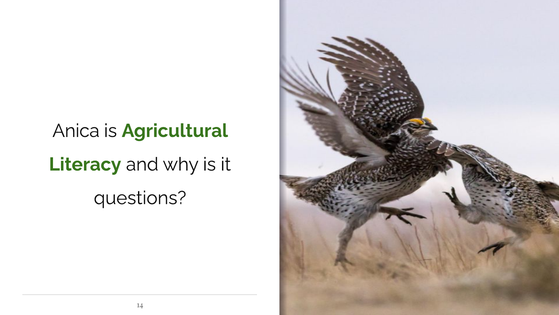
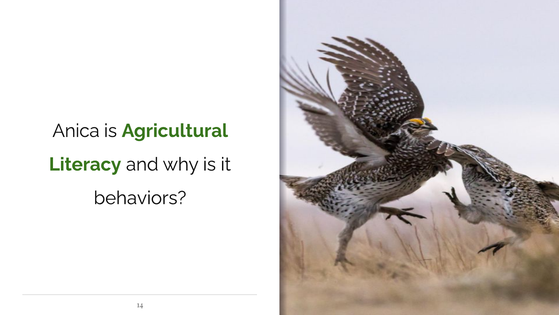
questions: questions -> behaviors (140, 198)
